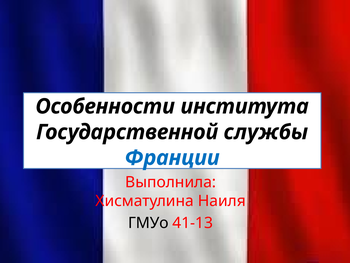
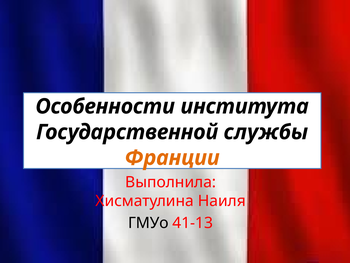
Франции colour: blue -> orange (172, 158)
